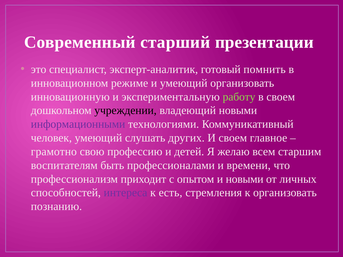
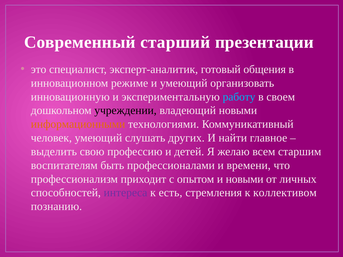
помнить: помнить -> общения (265, 69)
работу colour: light green -> light blue (239, 97)
информационными colour: purple -> orange (78, 124)
И своем: своем -> найти (233, 138)
грамотно: грамотно -> выделить (54, 152)
к организовать: организовать -> коллективом (285, 193)
